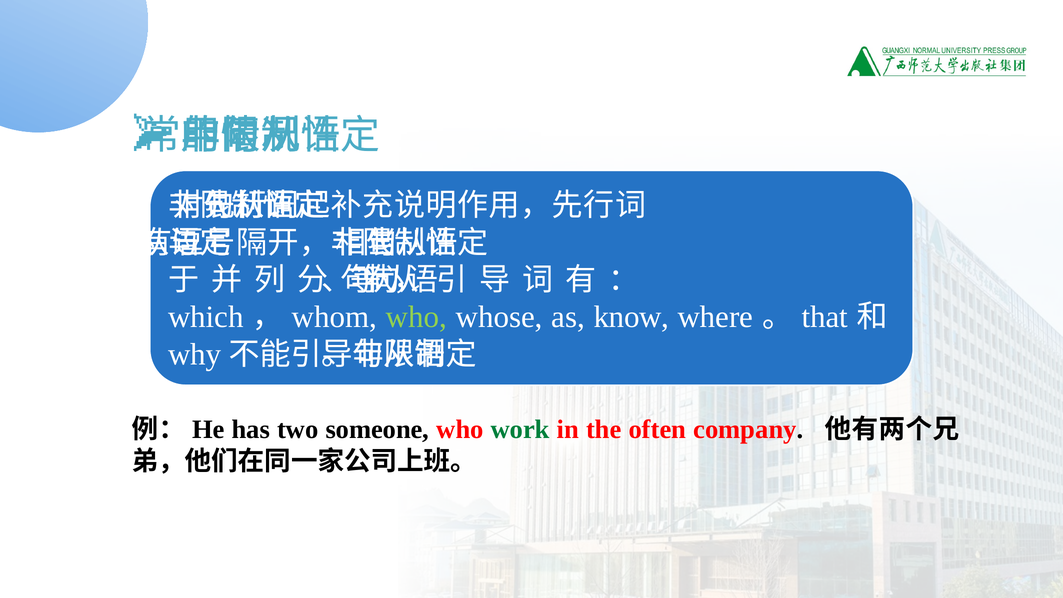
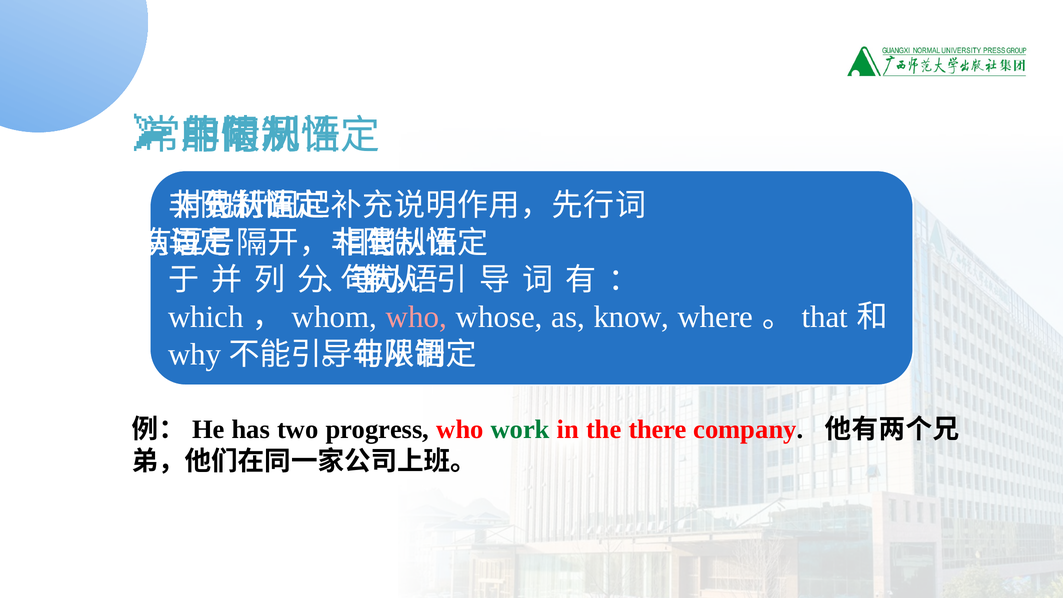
who colour: light green -> pink (416, 317)
someone: someone -> progress (377, 430)
often: often -> there (657, 430)
